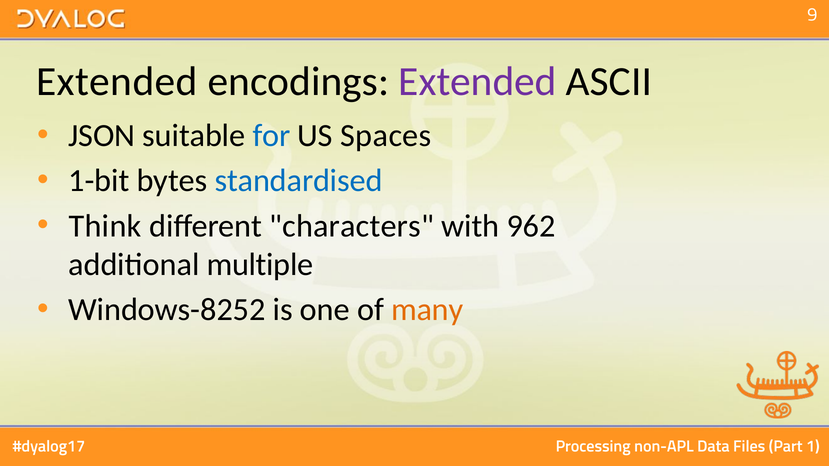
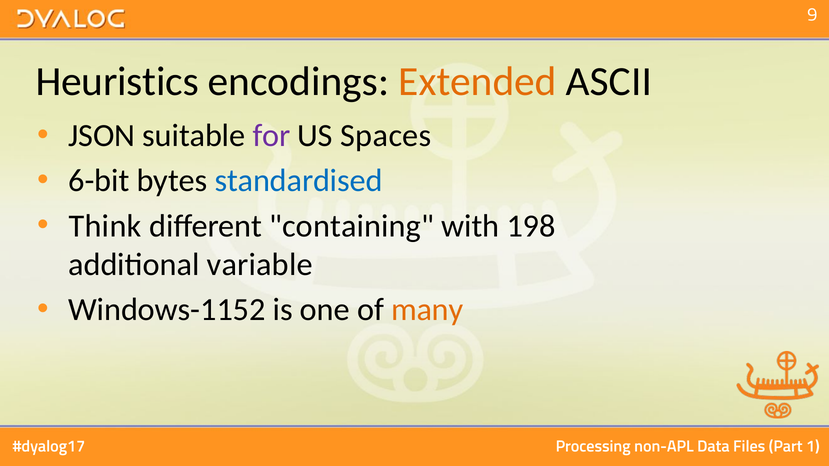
Extended: Extended -> Heuristics (117, 82)
Extended colour: purple -> orange (478, 82)
for colour: blue -> purple (271, 136)
1-bit: 1-bit -> 6-bit (99, 181)
characters: characters -> containing (352, 226)
962: 962 -> 198 (531, 226)
multiple: multiple -> variable (260, 265)
Windows-8252: Windows-8252 -> Windows-1152 (167, 310)
